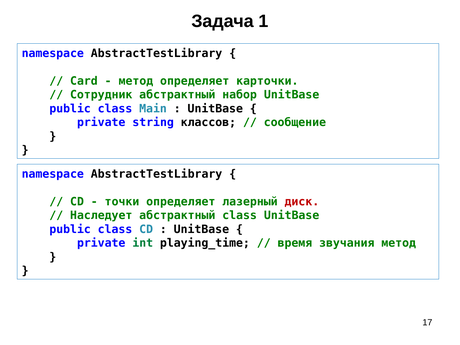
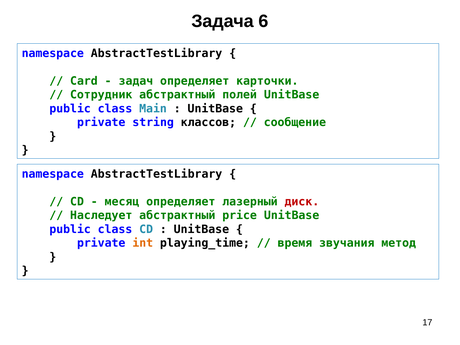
1: 1 -> 6 (264, 21)
метод: метод -> задач (136, 81)
набор: набор -> полей (240, 95)
точки: точки -> месяц (122, 202)
абстрактный class: class -> price (240, 216)
int colour: green -> orange (143, 243)
